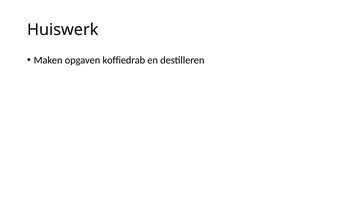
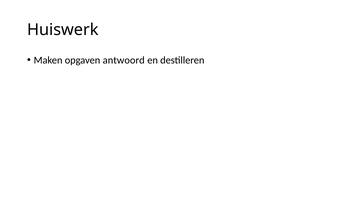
koffiedrab: koffiedrab -> antwoord (124, 60)
